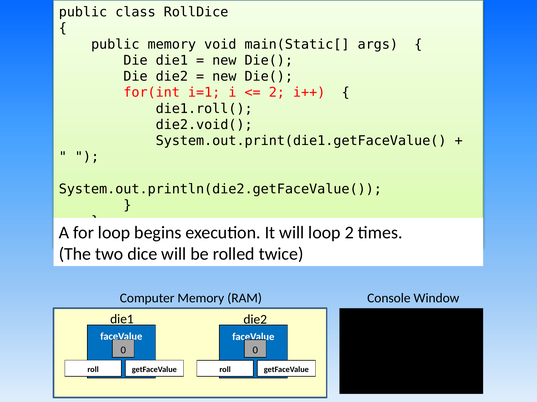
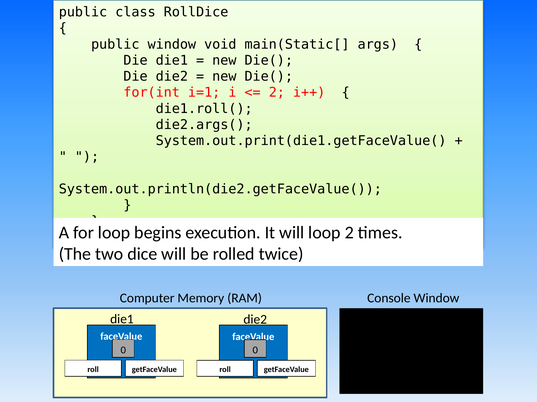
public memory: memory -> window (172, 44)
die2.void(: die2.void( -> die2.args( (204, 125)
